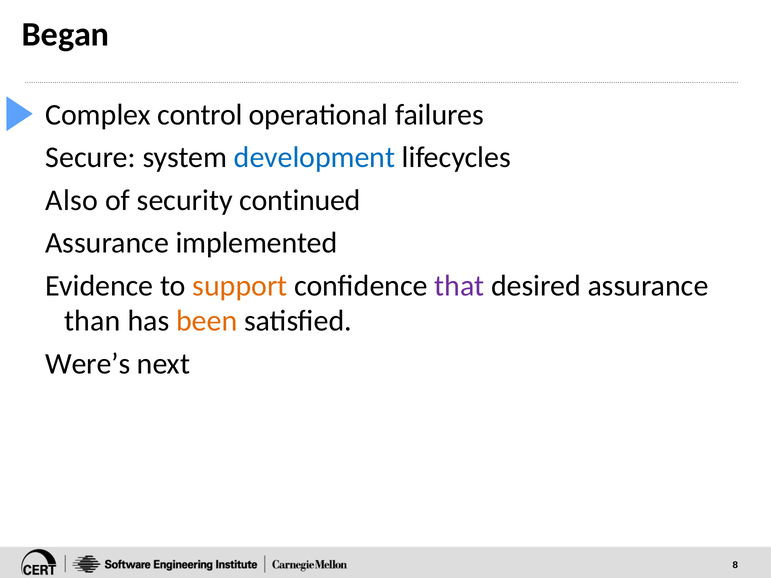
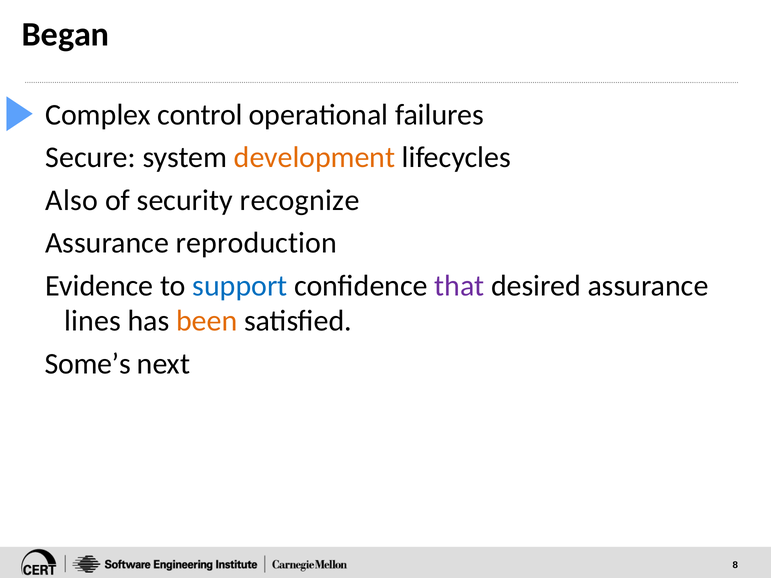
development colour: blue -> orange (314, 157)
continued: continued -> recognize (300, 200)
implemented: implemented -> reproduction (256, 243)
support colour: orange -> blue (240, 286)
than: than -> lines (93, 321)
Were’s: Were’s -> Some’s (88, 364)
